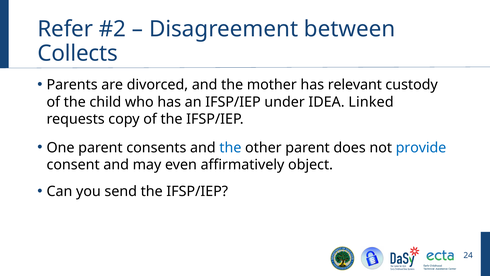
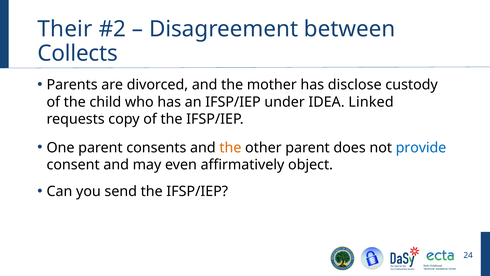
Refer: Refer -> Their (65, 29)
relevant: relevant -> disclose (355, 85)
the colour: blue -> orange (230, 147)
